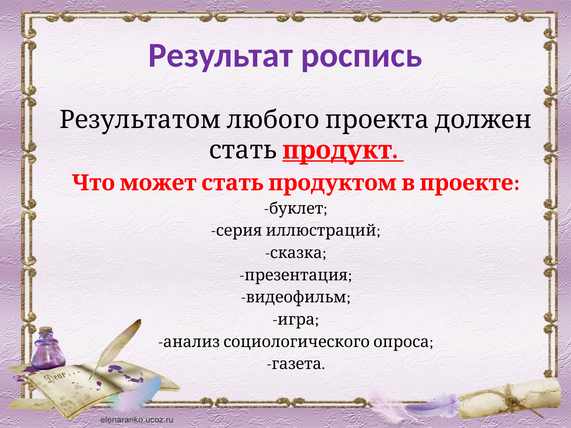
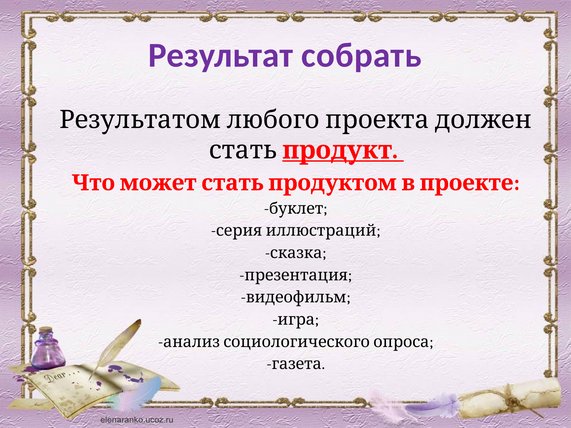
роспись: роспись -> собрать (361, 55)
